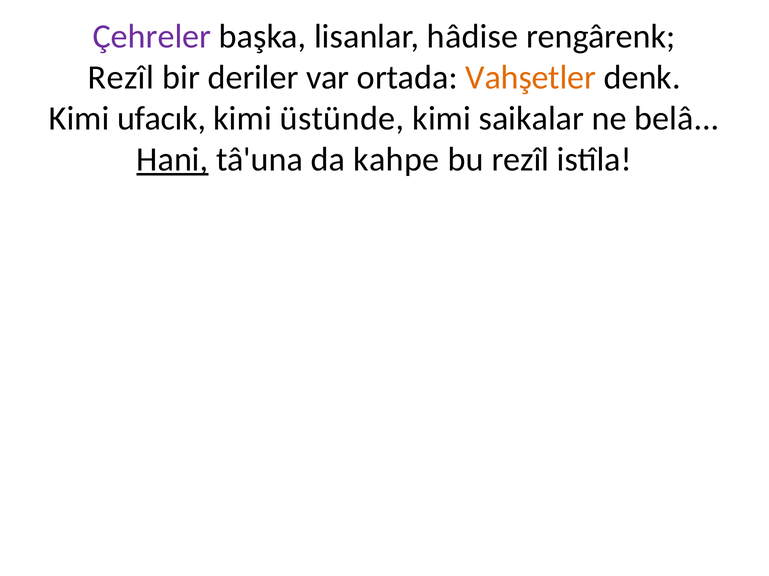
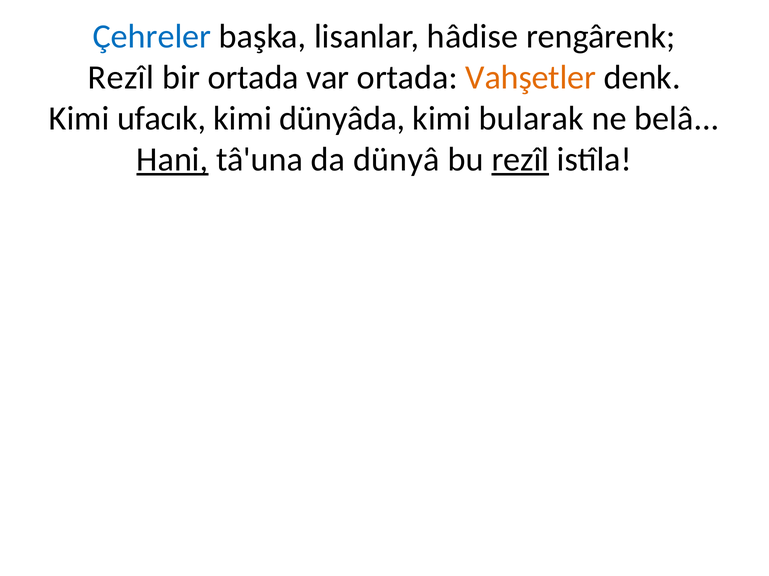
Çehreler colour: purple -> blue (152, 37)
bir deriler: deriler -> ortada (253, 78)
üstünde: üstünde -> dünyâda (342, 119)
saikalar: saikalar -> bularak (531, 119)
kahpe: kahpe -> dünyâ (396, 160)
rezîl underline: none -> present (520, 160)
